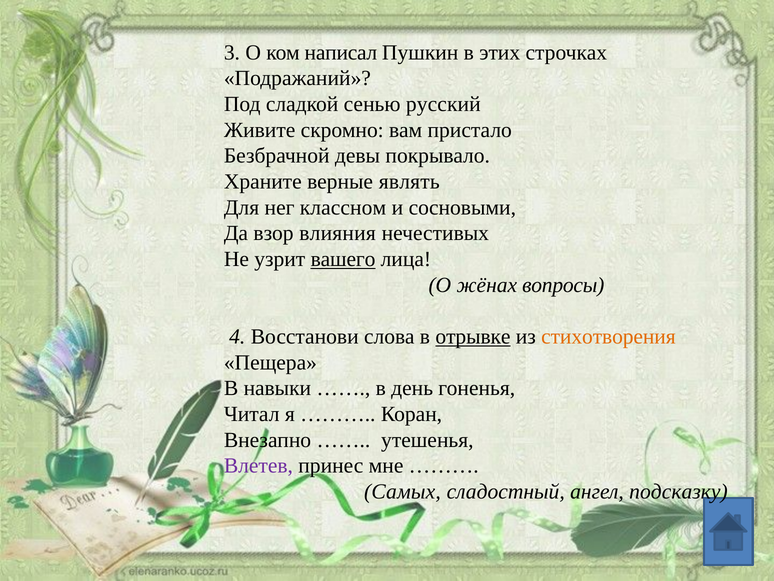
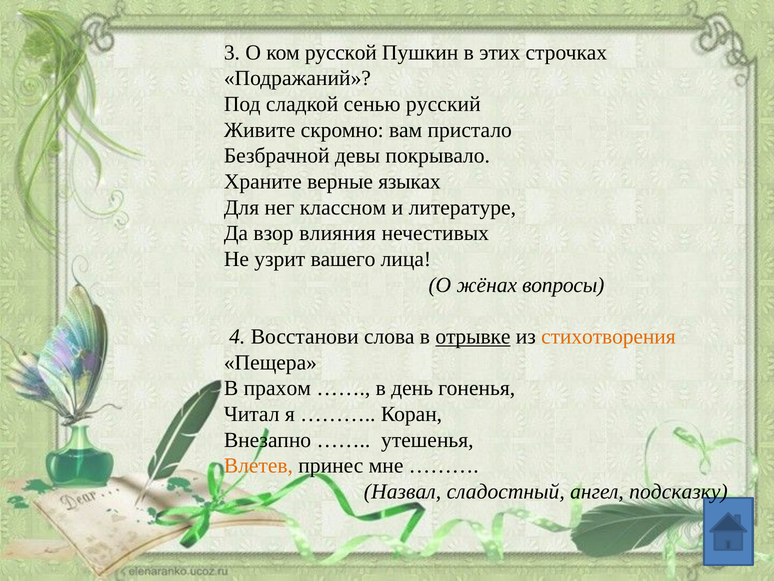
написал: написал -> русской (341, 52)
являть: являть -> языках (410, 181)
сосновыми: сосновыми -> литературе (462, 207)
вашего underline: present -> none (343, 259)
навыки: навыки -> прахом (277, 388)
Влетев colour: purple -> orange (258, 465)
Самых: Самых -> Назвал (403, 491)
